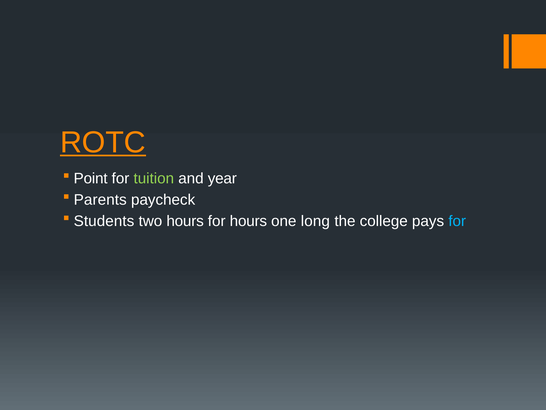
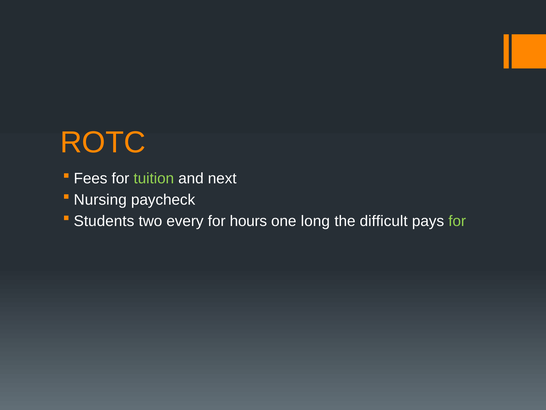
ROTC underline: present -> none (103, 142)
Point: Point -> Fees (91, 178)
year: year -> next (222, 178)
Parents: Parents -> Nursing (100, 200)
two hours: hours -> every (185, 221)
college: college -> difficult (384, 221)
for colour: light blue -> light green (457, 221)
